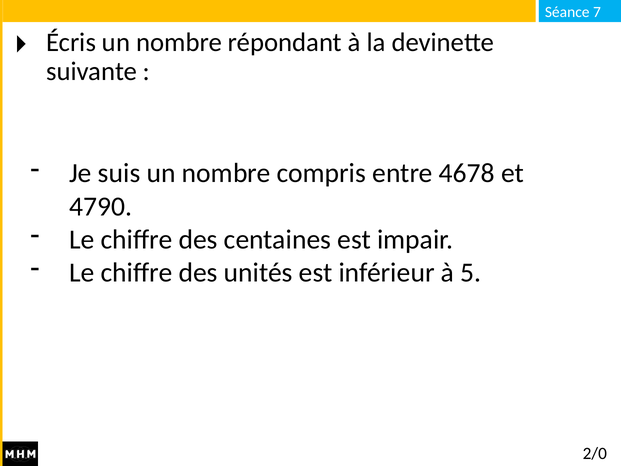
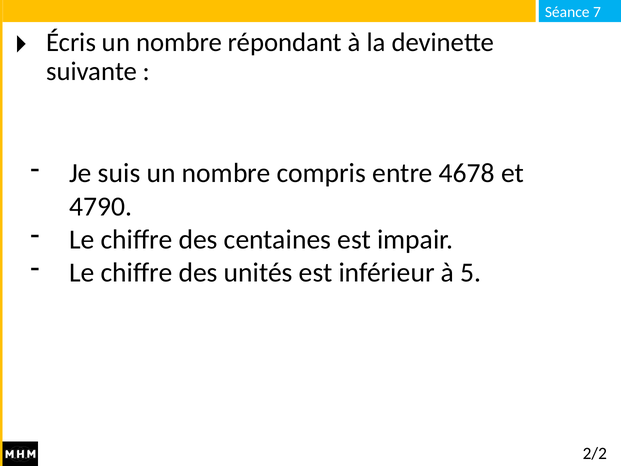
2/0: 2/0 -> 2/2 (595, 453)
